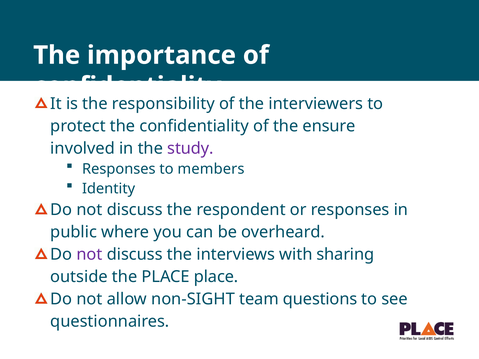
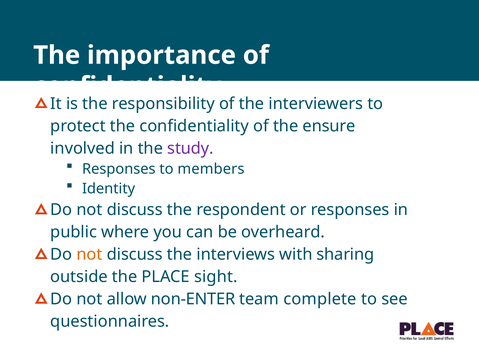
not colour: purple -> orange (89, 255)
PLACE place: place -> sight (216, 277)
non-SIGHT: non-SIGHT -> non-ENTER (193, 299)
questions: questions -> complete (320, 299)
